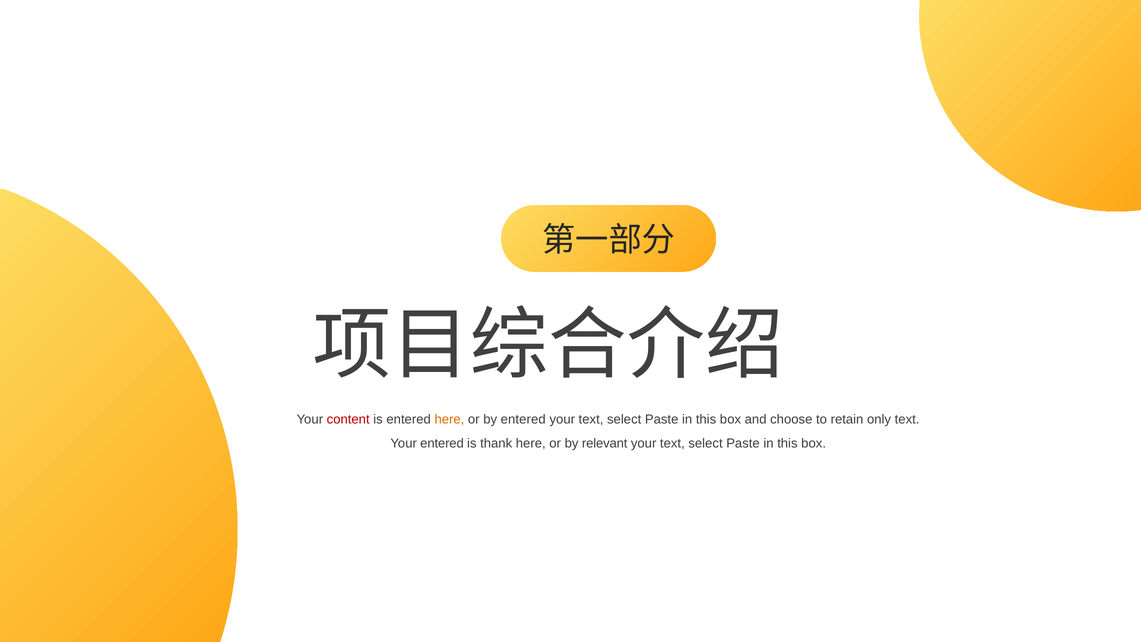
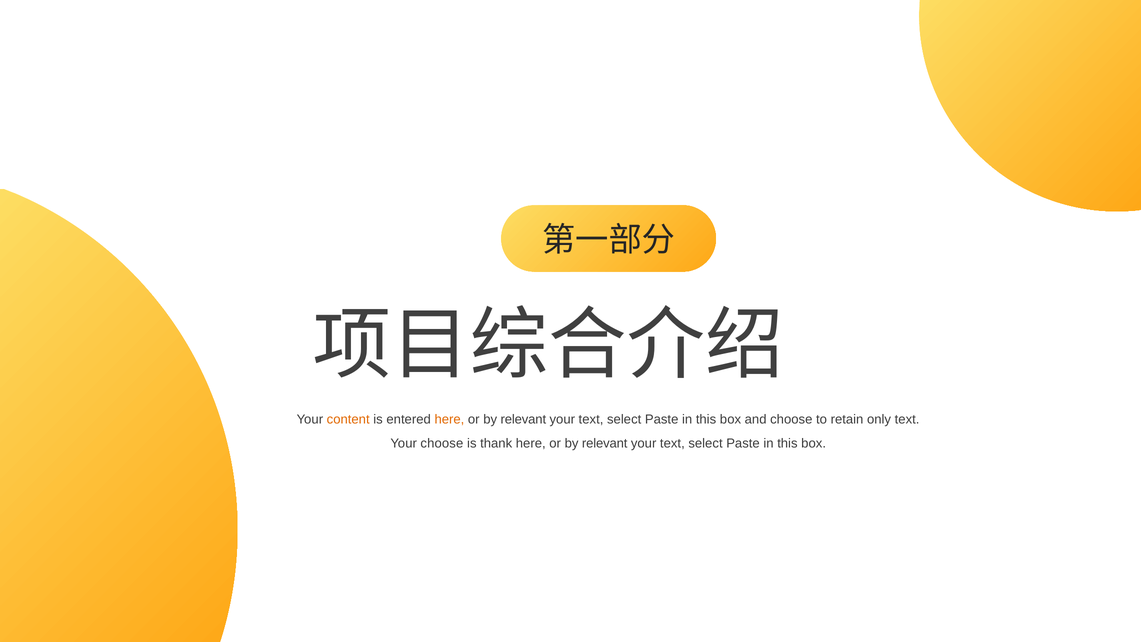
content colour: red -> orange (348, 420)
entered: entered -> relevant (523, 420)
Your entered: entered -> choose (442, 443)
